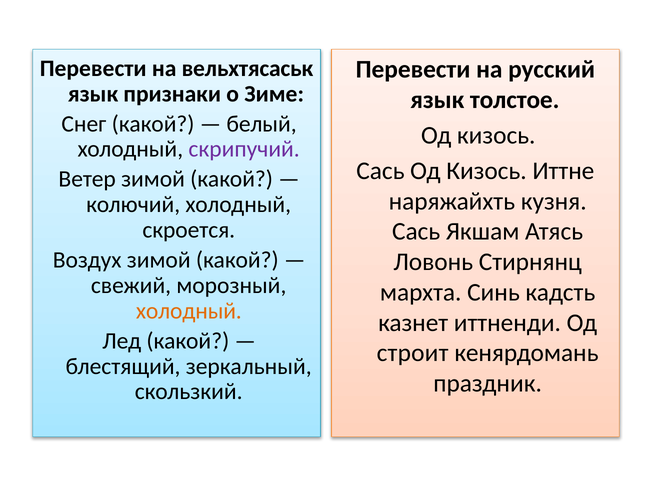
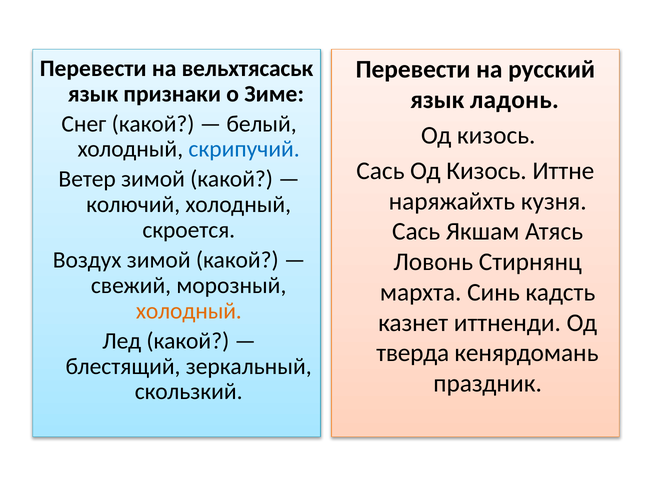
толстое: толстое -> ладонь (514, 100)
скрипучий colour: purple -> blue (244, 149)
строит: строит -> тверда (413, 353)
